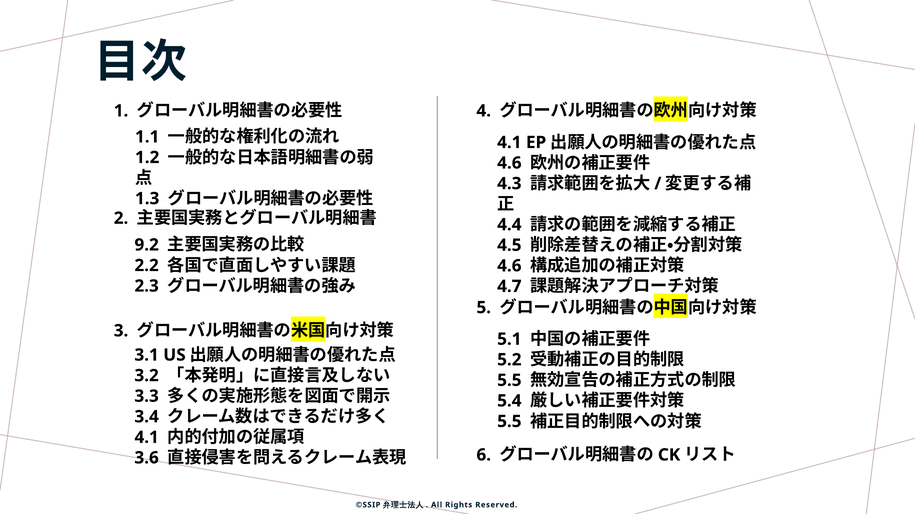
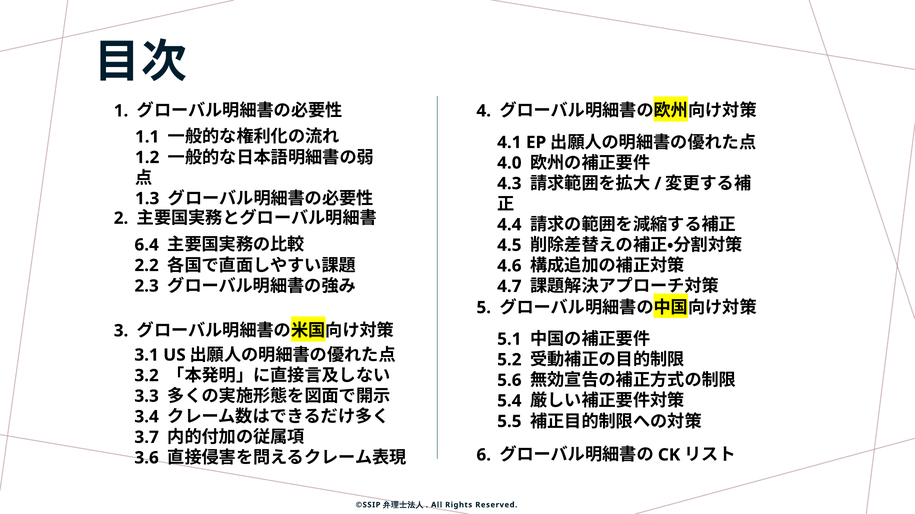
4.6: 4.6 -> 4.0 (509, 163)
9.2: 9.2 -> 6.4 (147, 245)
5.5: 5.5 -> 5.6 (509, 381)
4.1: 4.1 -> 3.7 (147, 438)
